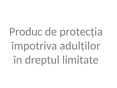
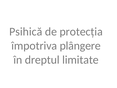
Produc: Produc -> Psihică (26, 32)
adulților: adulților -> plângere (80, 46)
